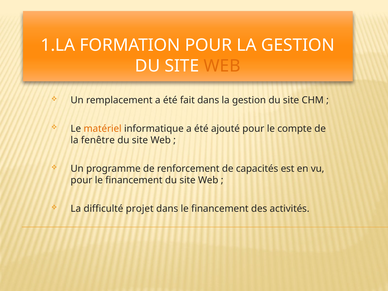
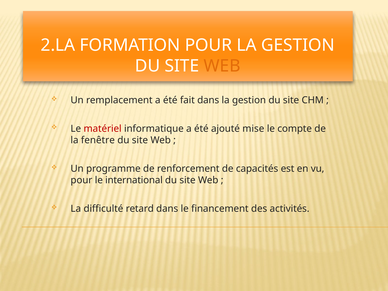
1.LA: 1.LA -> 2.LA (58, 45)
matériel colour: orange -> red (103, 129)
ajouté pour: pour -> mise (253, 129)
pour le financement: financement -> international (134, 180)
projet: projet -> retard (140, 209)
